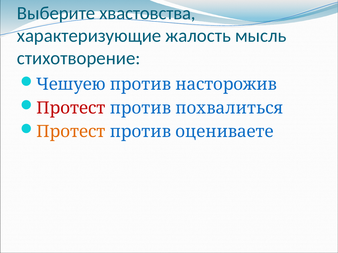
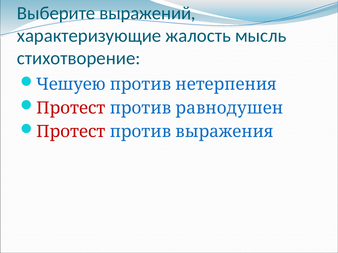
хвастовства: хвастовства -> выражений (148, 13)
насторожив: насторожив -> нетерпения (226, 85)
похвалиться: похвалиться -> равнодушен (229, 108)
Протест colour: orange -> red (71, 132)
оцениваете: оцениваете -> выражения (225, 132)
